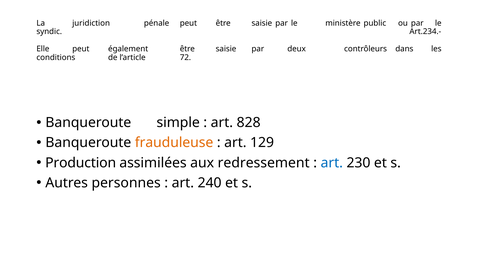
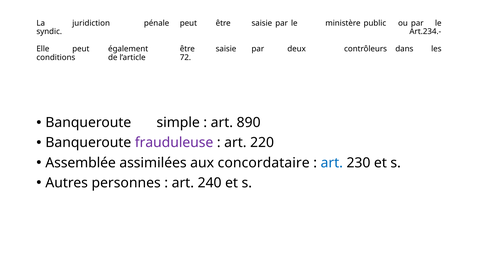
828: 828 -> 890 (249, 123)
frauduleuse colour: orange -> purple (174, 143)
129: 129 -> 220 (262, 143)
Production: Production -> Assemblée (81, 163)
redressement: redressement -> concordataire (264, 163)
